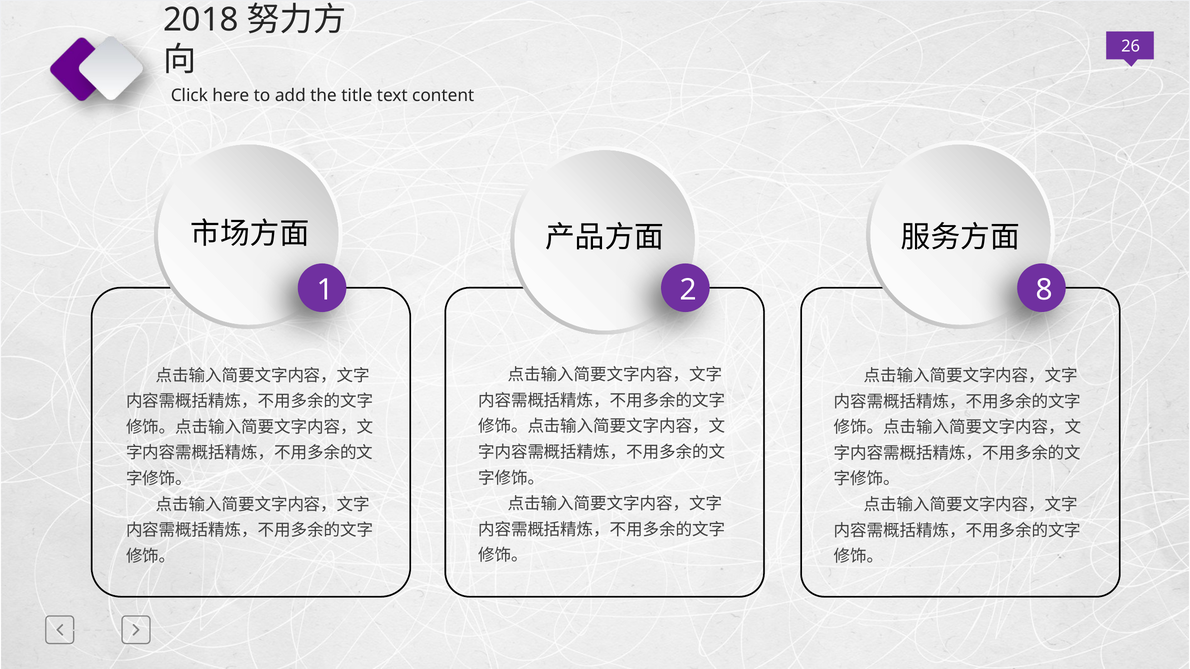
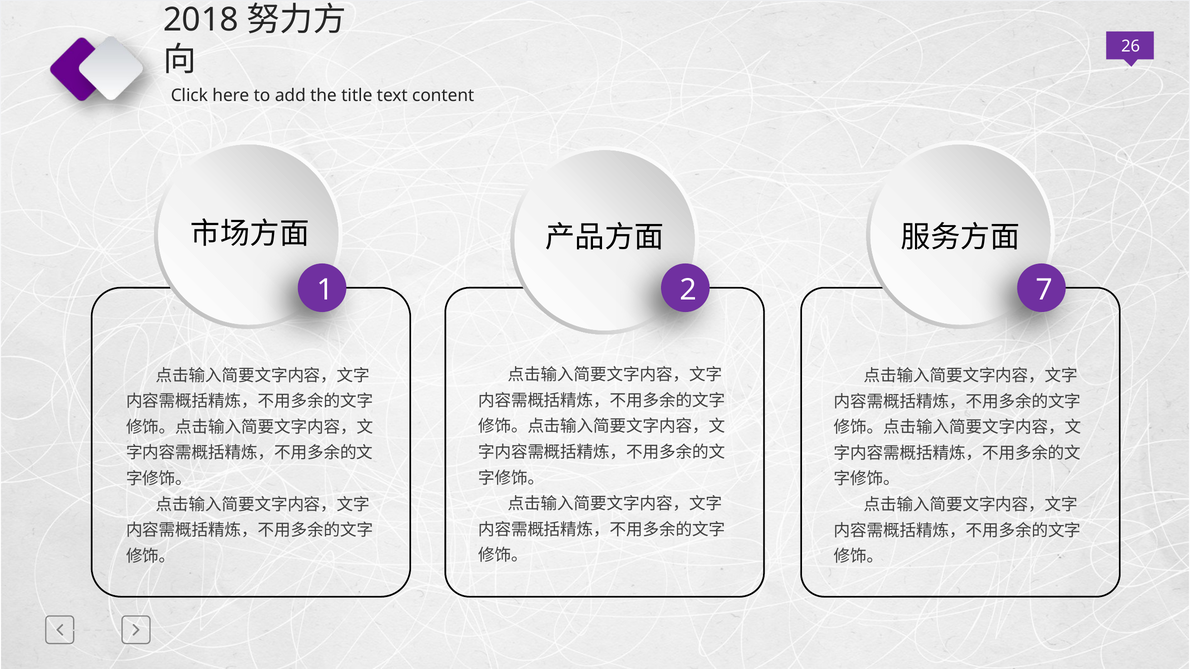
8: 8 -> 7 (1044, 290)
